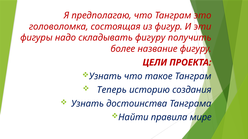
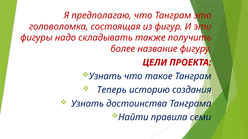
складывать фигуру: фигуру -> также (150, 38)
мире: мире -> семи (201, 118)
